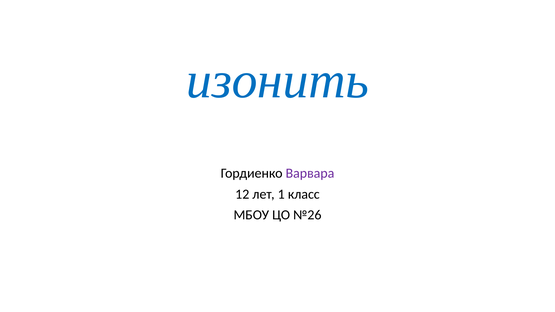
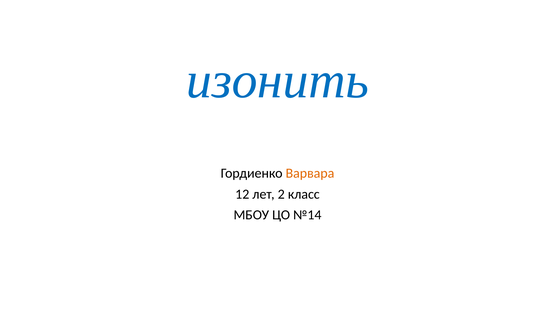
Варвара colour: purple -> orange (310, 173)
1: 1 -> 2 (281, 194)
№26: №26 -> №14 (307, 215)
